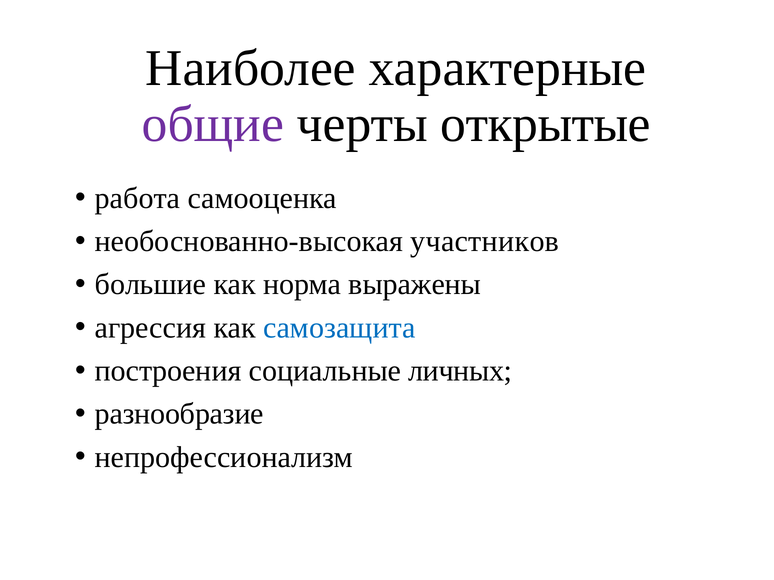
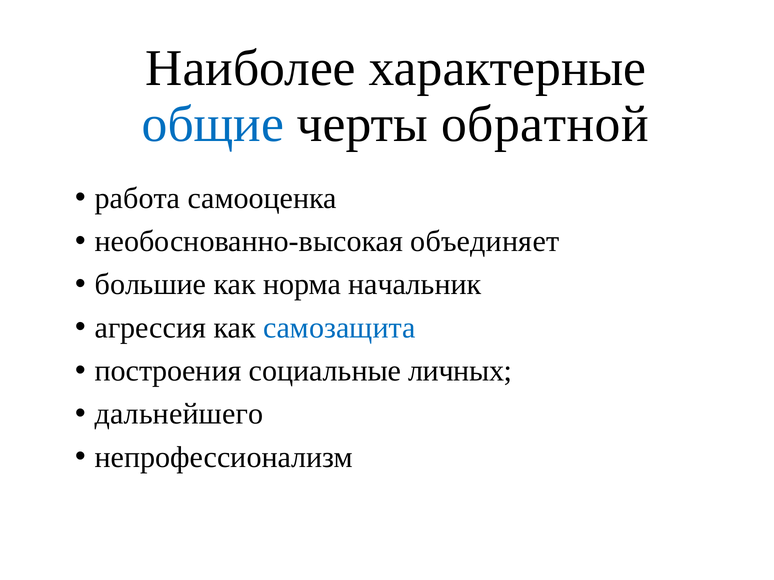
общие colour: purple -> blue (213, 124)
открытые: открытые -> обратной (545, 124)
участников: участников -> объединяет (485, 242)
выражены: выражены -> начальник (415, 285)
разнообразие: разнообразие -> дальнейшего (179, 414)
